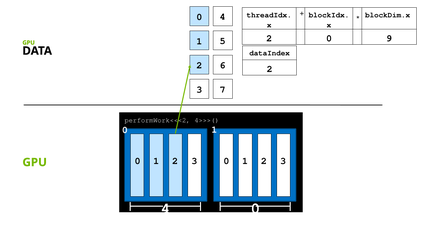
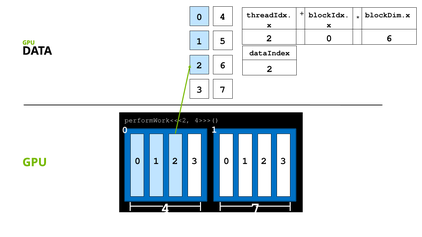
0 9: 9 -> 6 (389, 38)
4 0: 0 -> 7 (255, 209)
